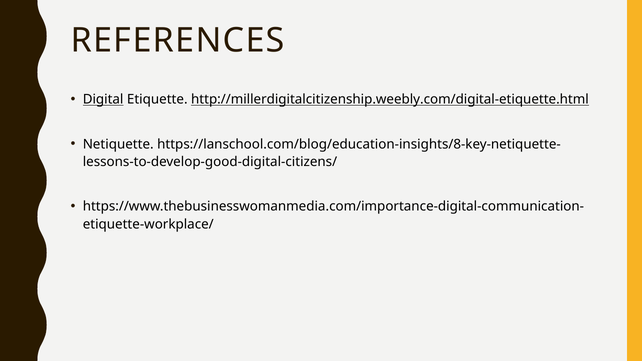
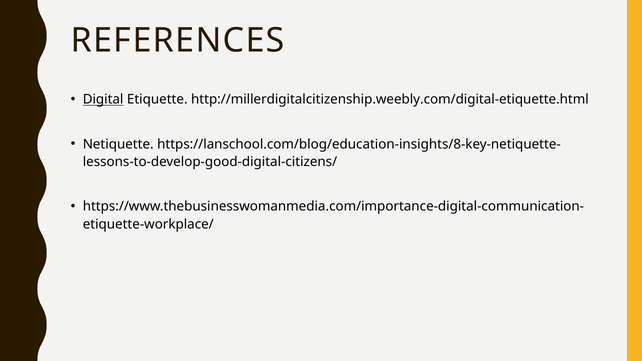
http://millerdigitalcitizenship.weebly.com/digital-etiquette.html underline: present -> none (390, 100)
